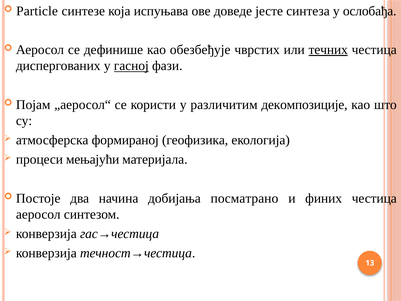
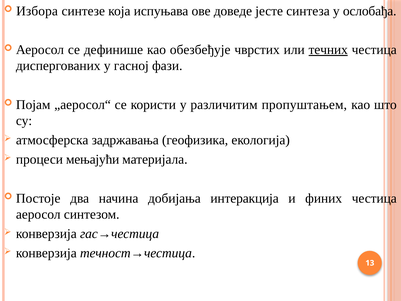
Particle: Particle -> Избора (37, 11)
гасној underline: present -> none (131, 66)
декомпозиције: декомпозиције -> пропуштањем (304, 105)
формираној: формираној -> задржавања (125, 140)
посматрано: посматрано -> интеракција (245, 198)
